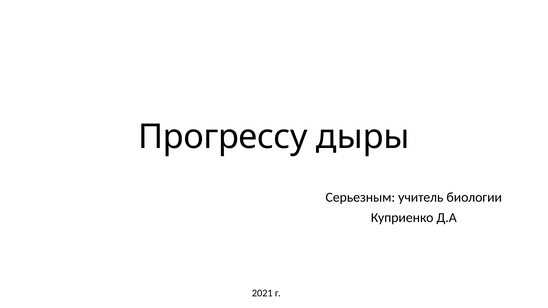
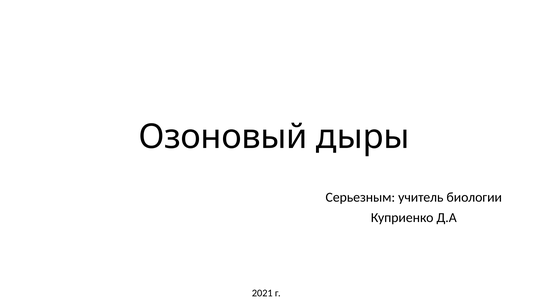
Прогрессу: Прогрессу -> Озоновый (223, 137)
